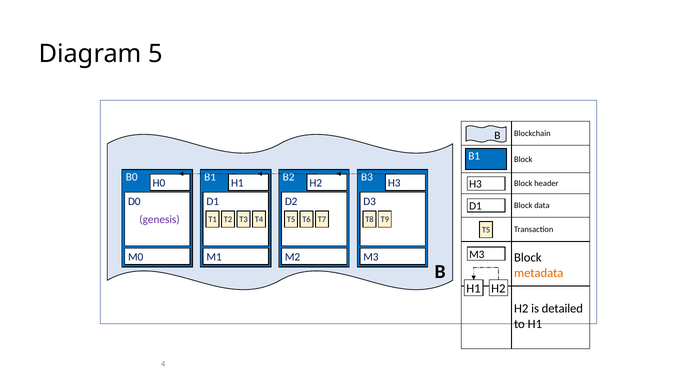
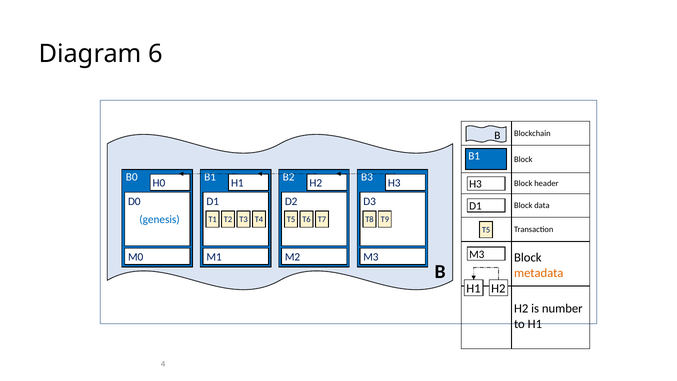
5: 5 -> 6 (155, 54)
genesis colour: purple -> blue (160, 219)
detailed: detailed -> number (562, 308)
